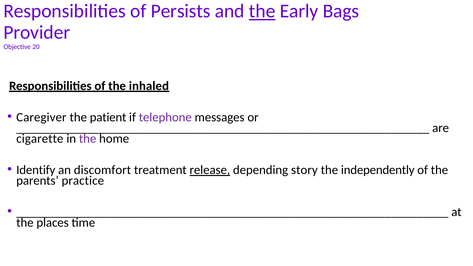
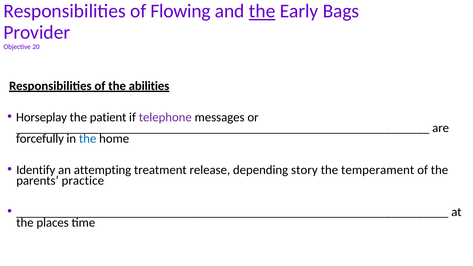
Persists: Persists -> Flowing (181, 11)
inhaled: inhaled -> abilities (149, 86)
Caregiver: Caregiver -> Horseplay (42, 117)
cigarette: cigarette -> forcefully (40, 139)
the colour: purple -> blue (88, 139)
discomfort: discomfort -> attempting (103, 170)
release underline: present -> none (210, 170)
independently: independently -> temperament (378, 170)
